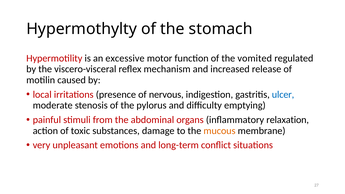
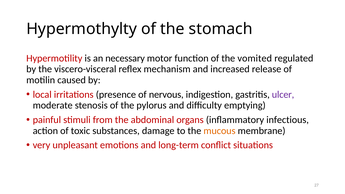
excessive: excessive -> necessary (125, 58)
ulcer colour: blue -> purple (283, 95)
relaxation: relaxation -> infectious (288, 120)
